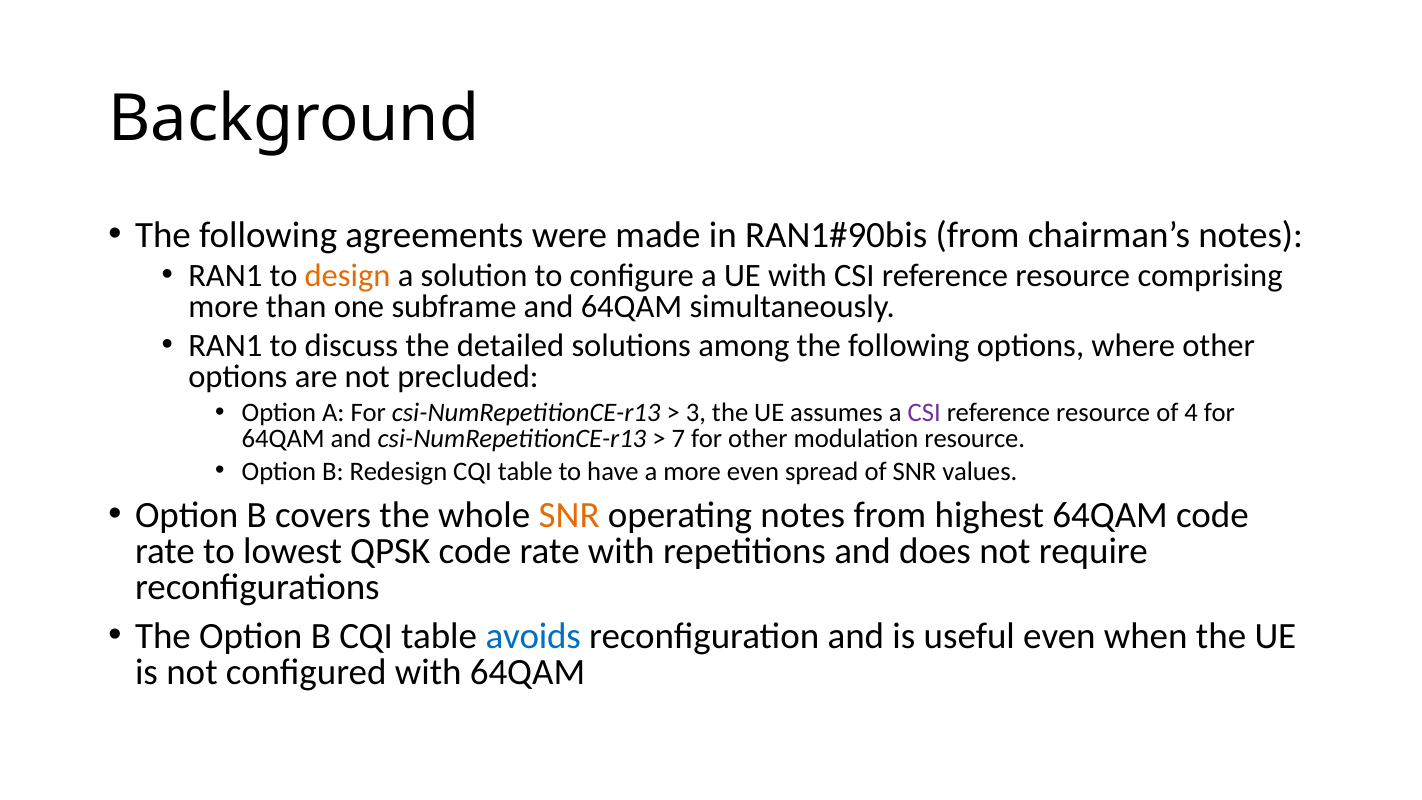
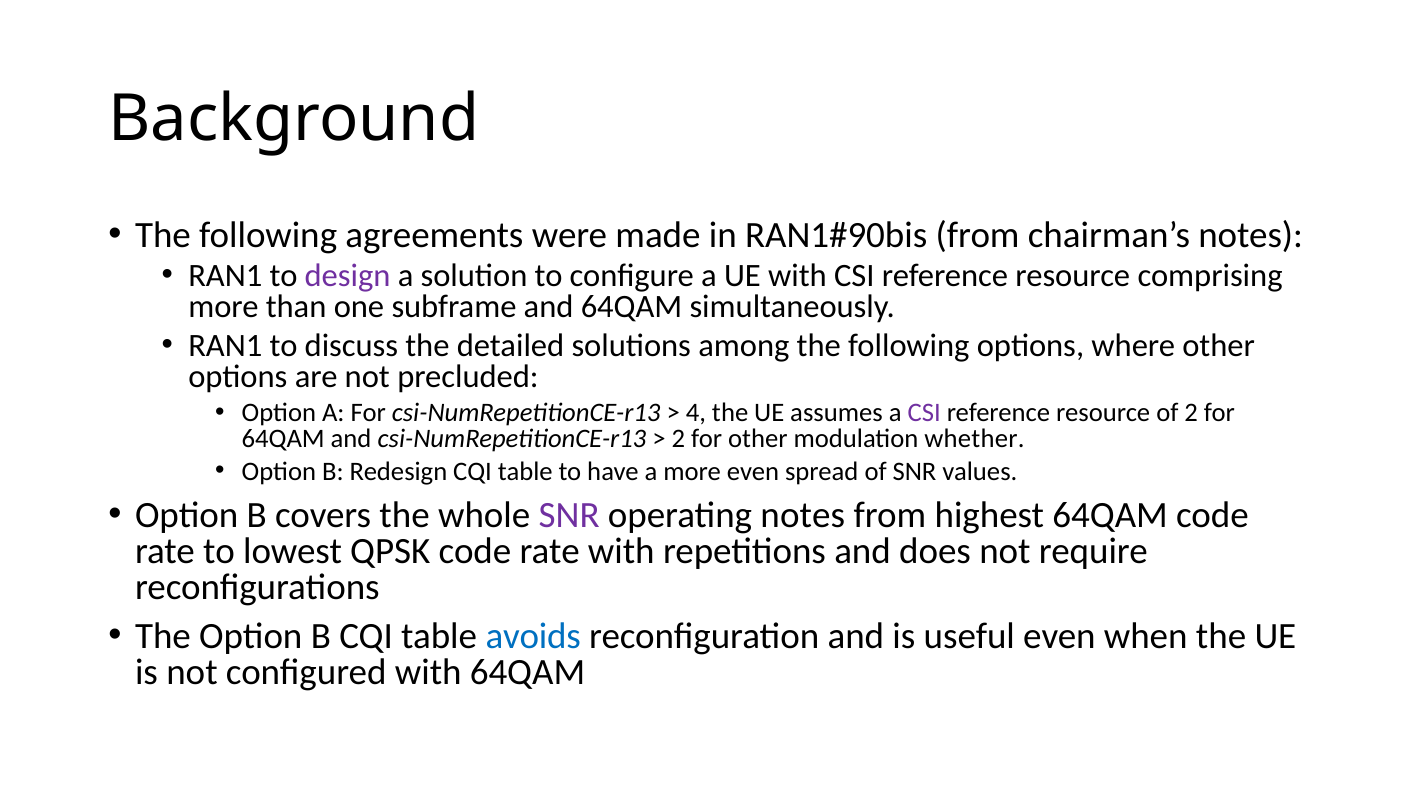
design colour: orange -> purple (348, 275)
3: 3 -> 4 (696, 413)
of 4: 4 -> 2 (1191, 413)
7: 7 -> 2 (678, 439)
modulation resource: resource -> whether (975, 439)
SNR colour: orange -> purple (569, 515)
